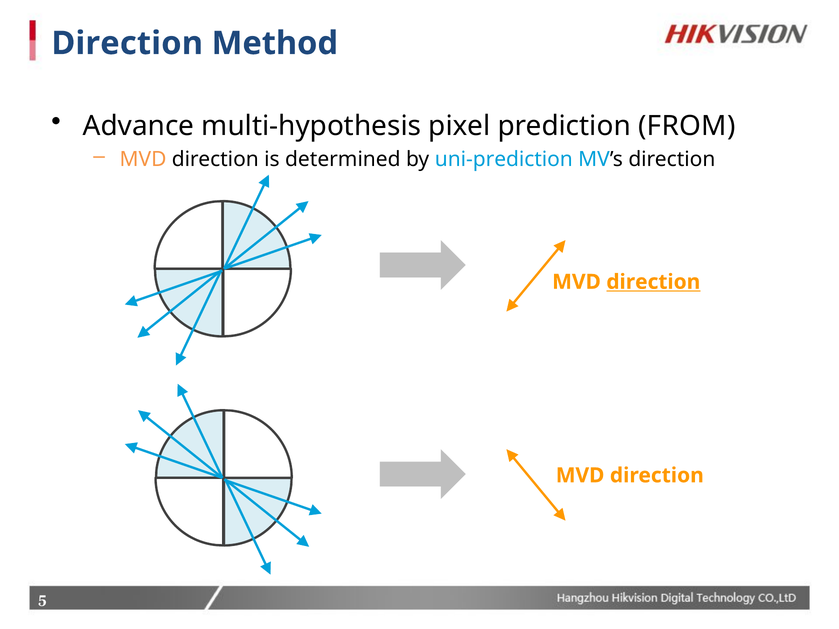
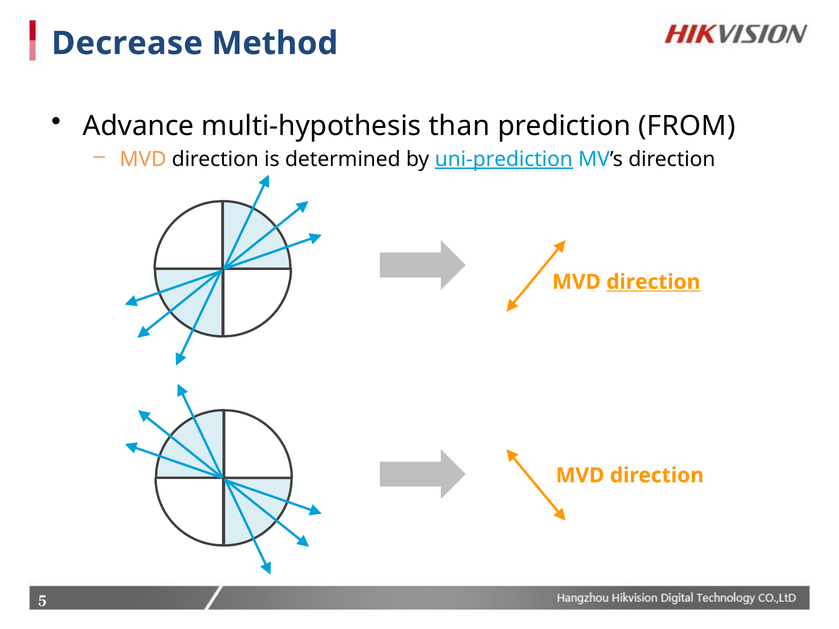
Direction: Direction -> Decrease (127, 43)
pixel: pixel -> than (459, 126)
uni-prediction underline: none -> present (504, 159)
